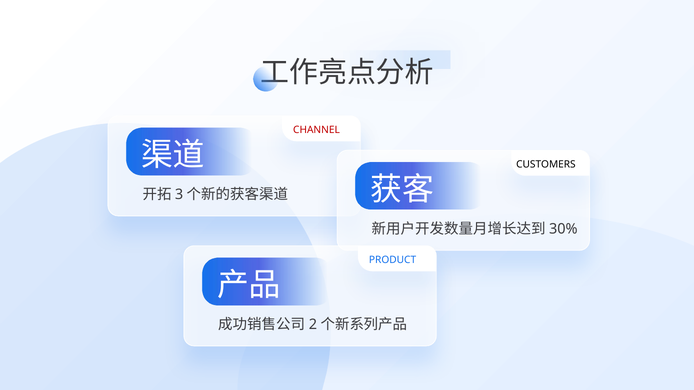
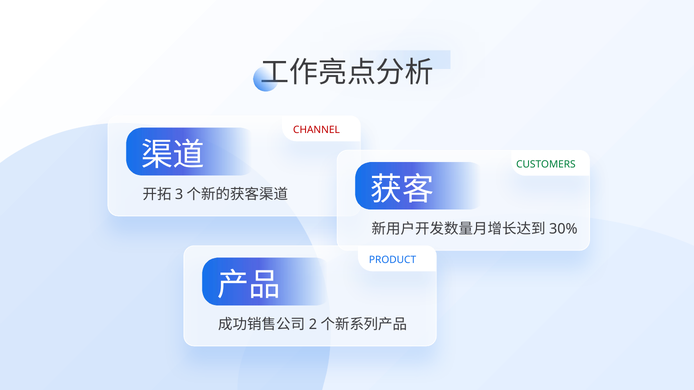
CUSTOMERS colour: black -> green (546, 165)
